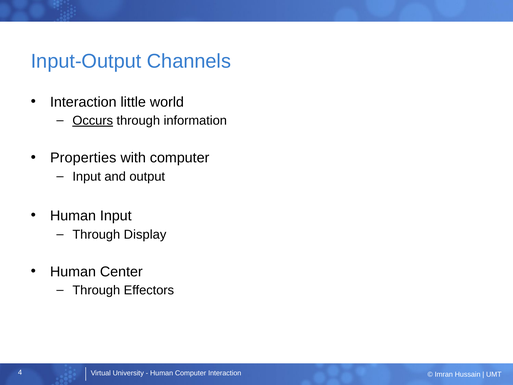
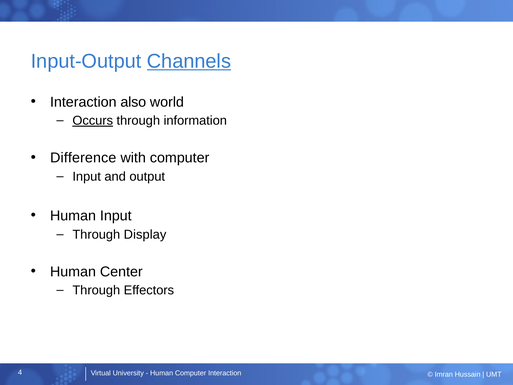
Channels underline: none -> present (189, 61)
little: little -> also (133, 102)
Properties: Properties -> Difference (83, 158)
